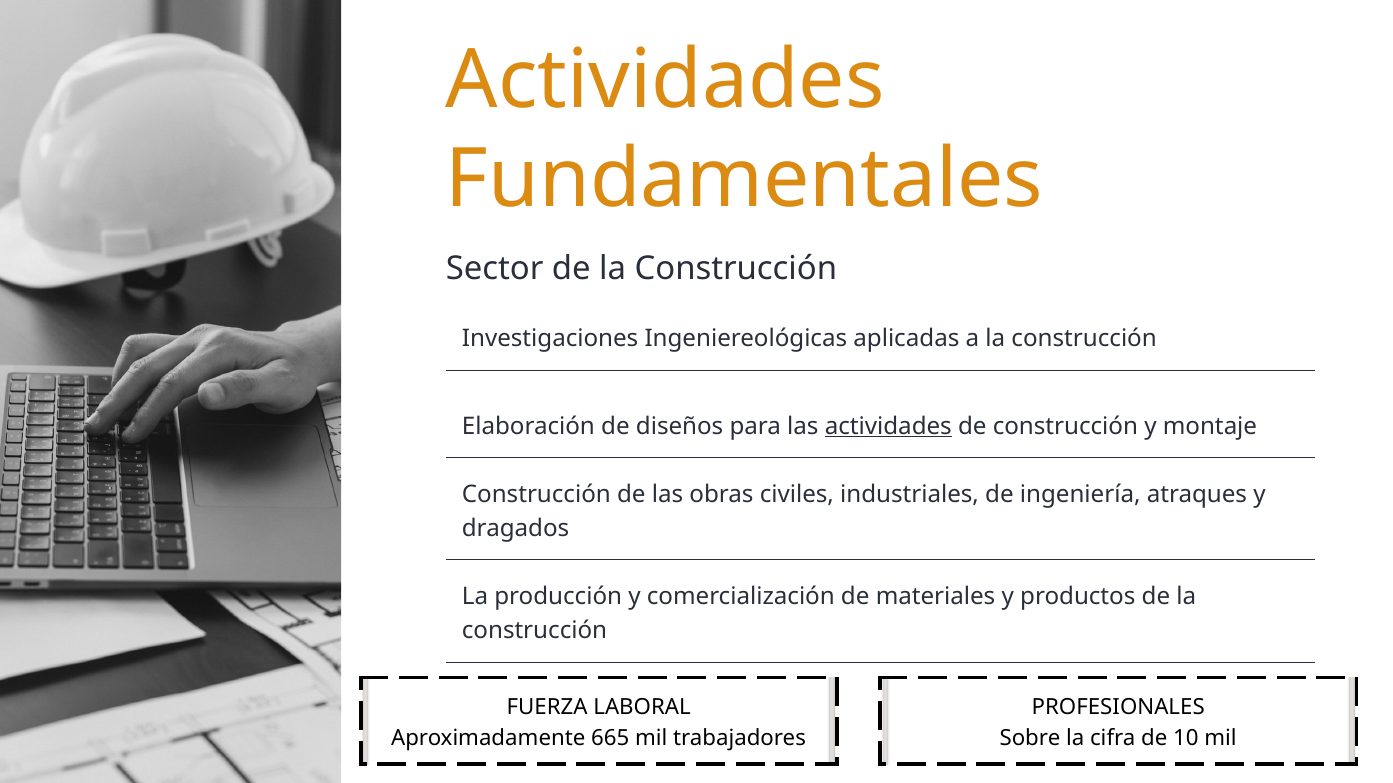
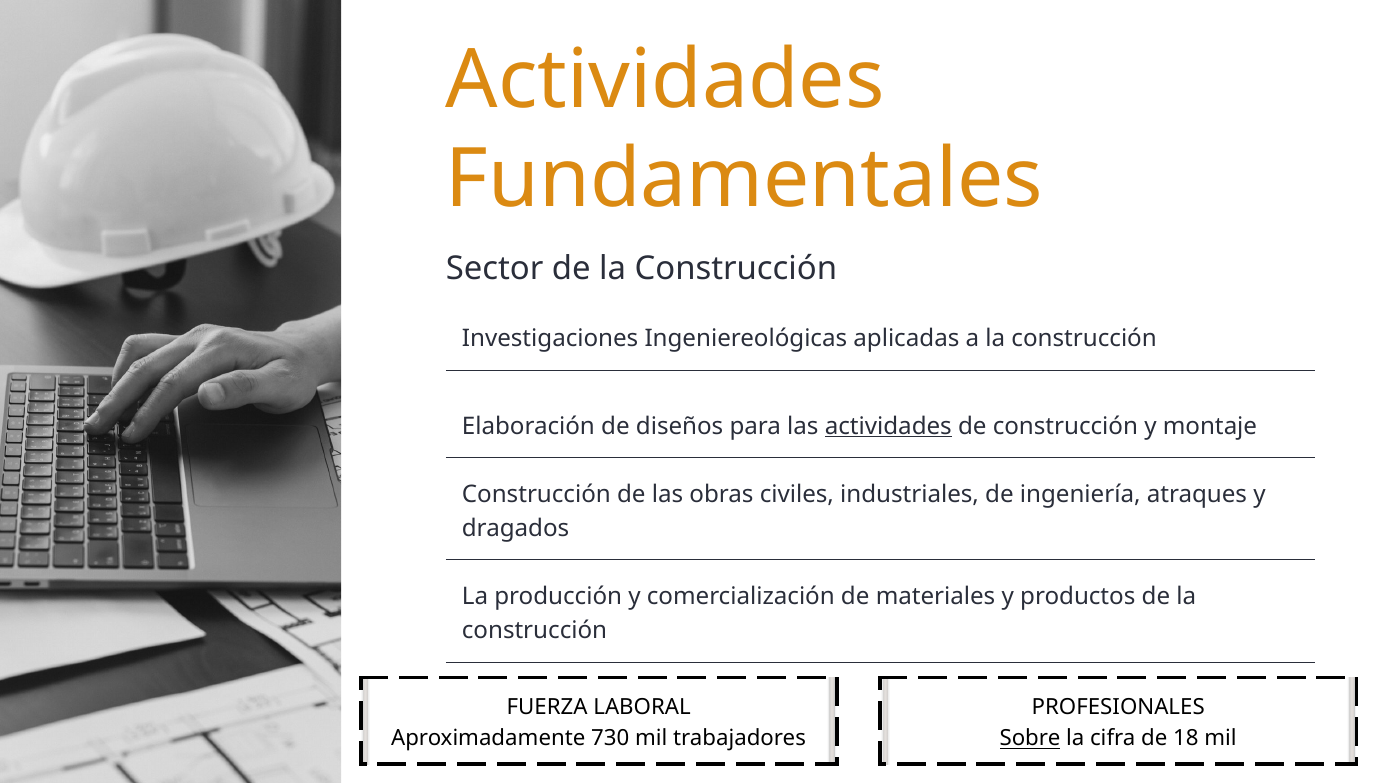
665: 665 -> 730 (610, 739)
Sobre underline: none -> present (1030, 739)
10: 10 -> 18 (1186, 739)
